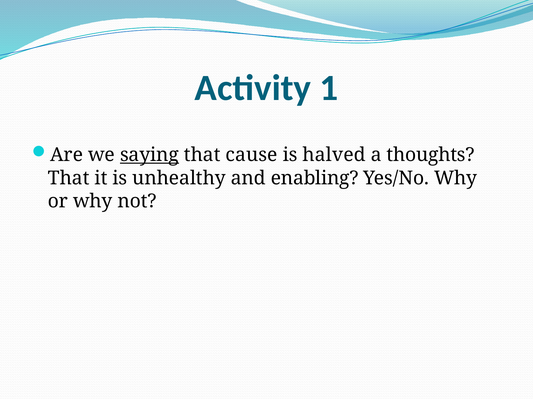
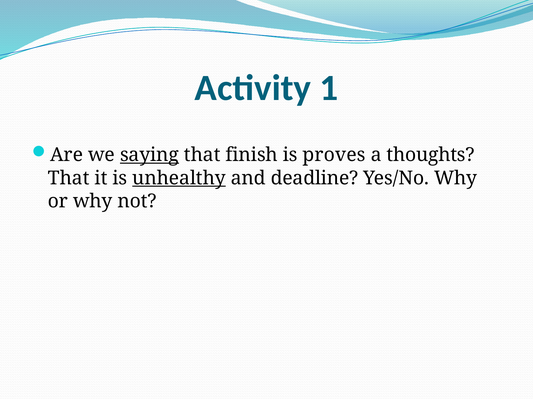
cause: cause -> finish (252, 155)
halved: halved -> proves (334, 155)
unhealthy underline: none -> present (179, 178)
enabling: enabling -> deadline (315, 178)
